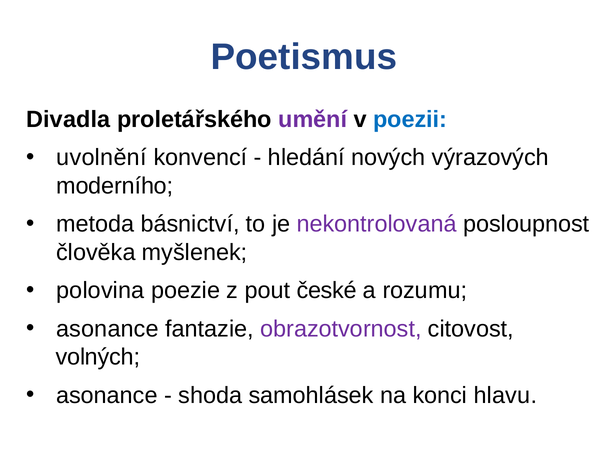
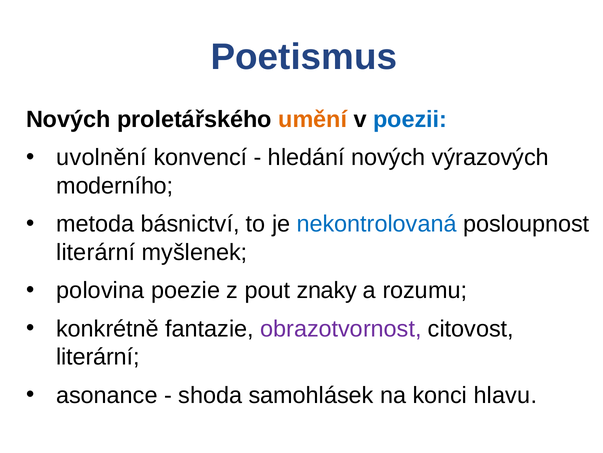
Divadla: Divadla -> Nových (68, 119)
umění colour: purple -> orange (313, 119)
nekontrolovaná colour: purple -> blue (377, 224)
člověka: člověka -> literární (96, 252)
české: české -> znaky (327, 290)
asonance: asonance -> konkrétně (108, 328)
volných: volných -> literární (98, 357)
